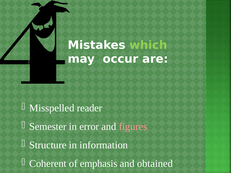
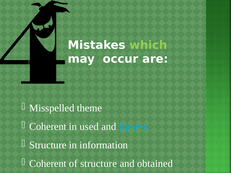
reader: reader -> theme (89, 108)
Semester: Semester -> Coherent (48, 127)
error: error -> used (89, 127)
figures colour: pink -> light blue (133, 127)
of emphasis: emphasis -> structure (99, 164)
